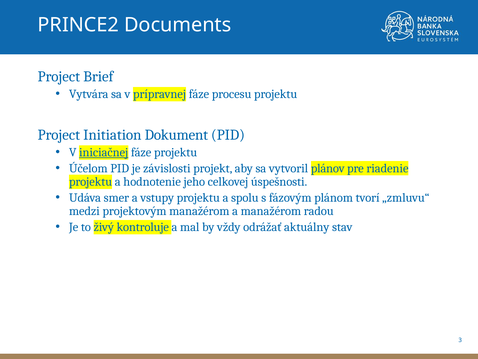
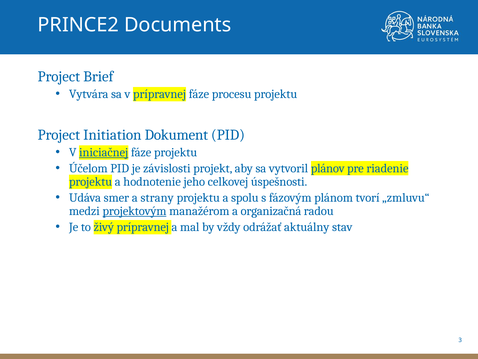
vstupy: vstupy -> strany (157, 197)
projektovým underline: none -> present (135, 211)
a manažérom: manažérom -> organizačná (271, 211)
živý kontroluje: kontroluje -> prípravnej (143, 227)
